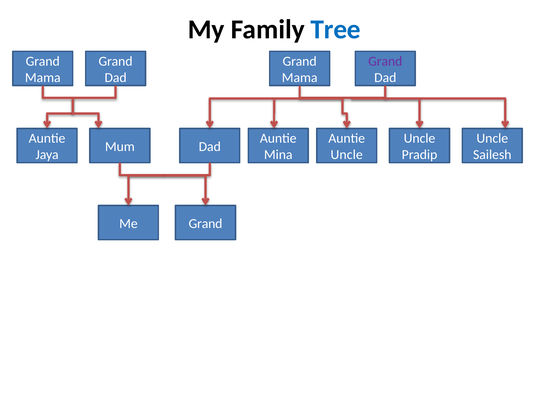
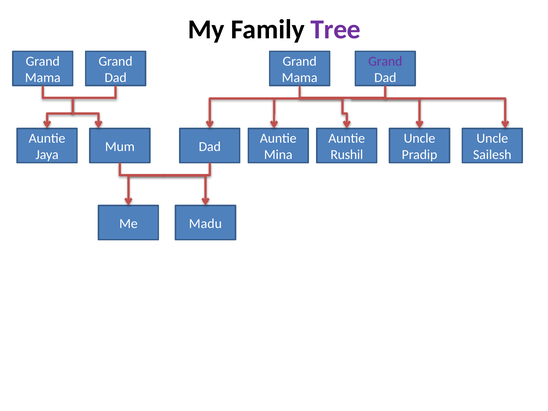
Tree colour: blue -> purple (336, 30)
Uncle: Uncle -> Rushil (347, 155)
Me Grand: Grand -> Madu (205, 224)
